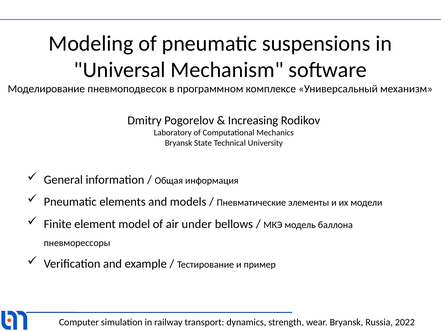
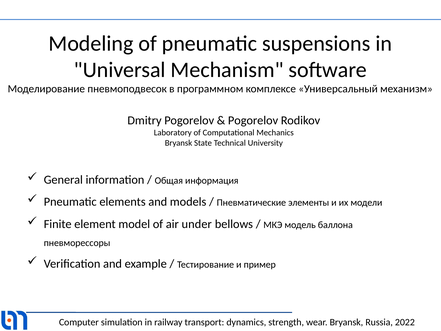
Increasing: Increasing -> Pogorelov (253, 120)
